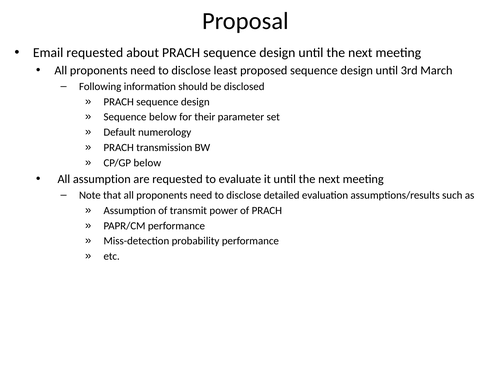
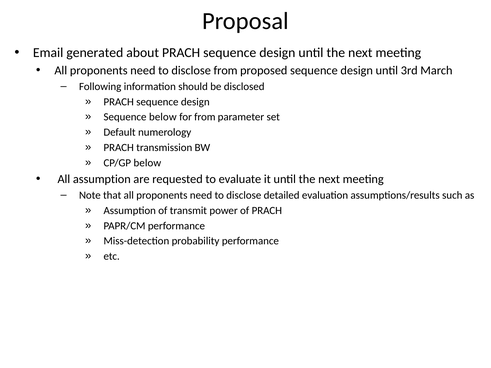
Email requested: requested -> generated (95, 53)
disclose least: least -> from (226, 71)
for their: their -> from (205, 117)
